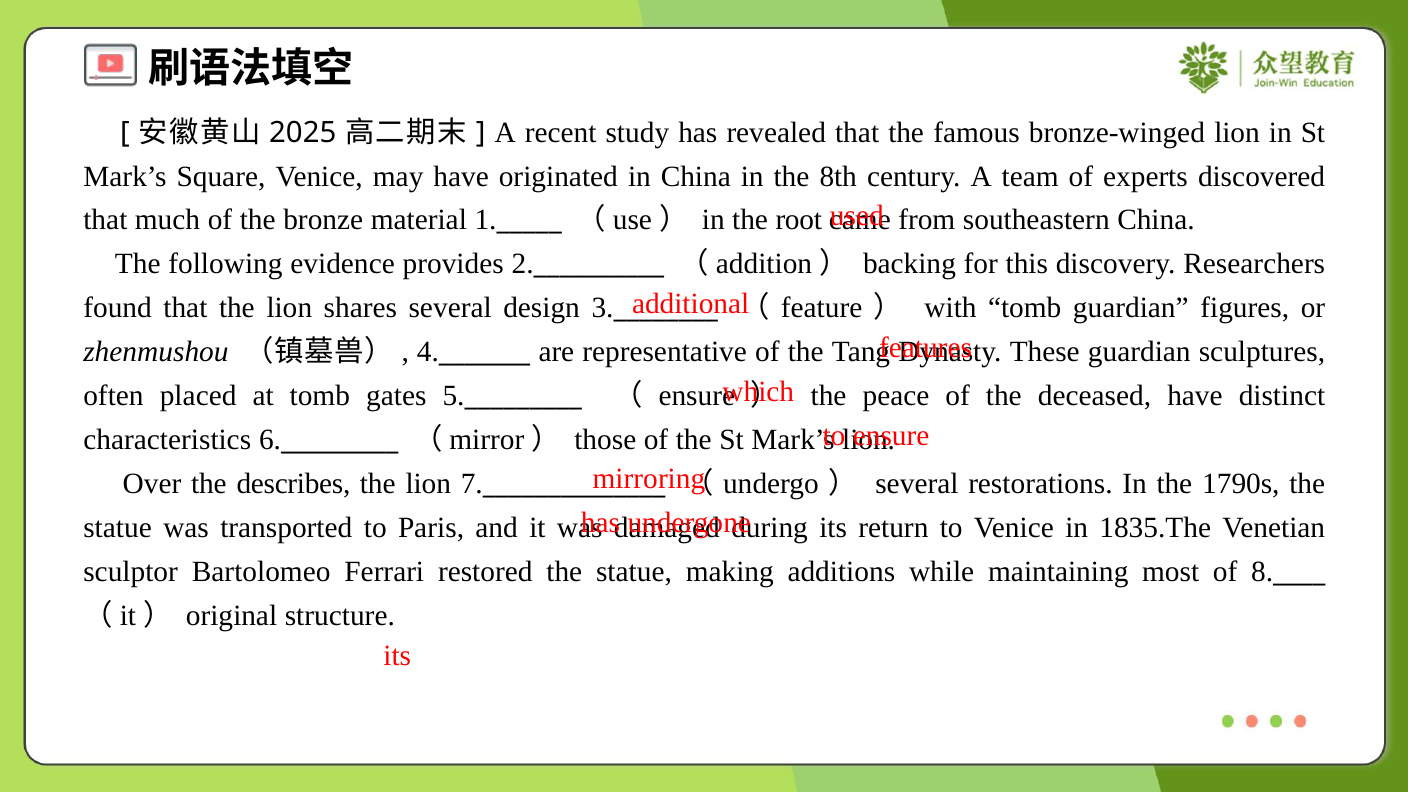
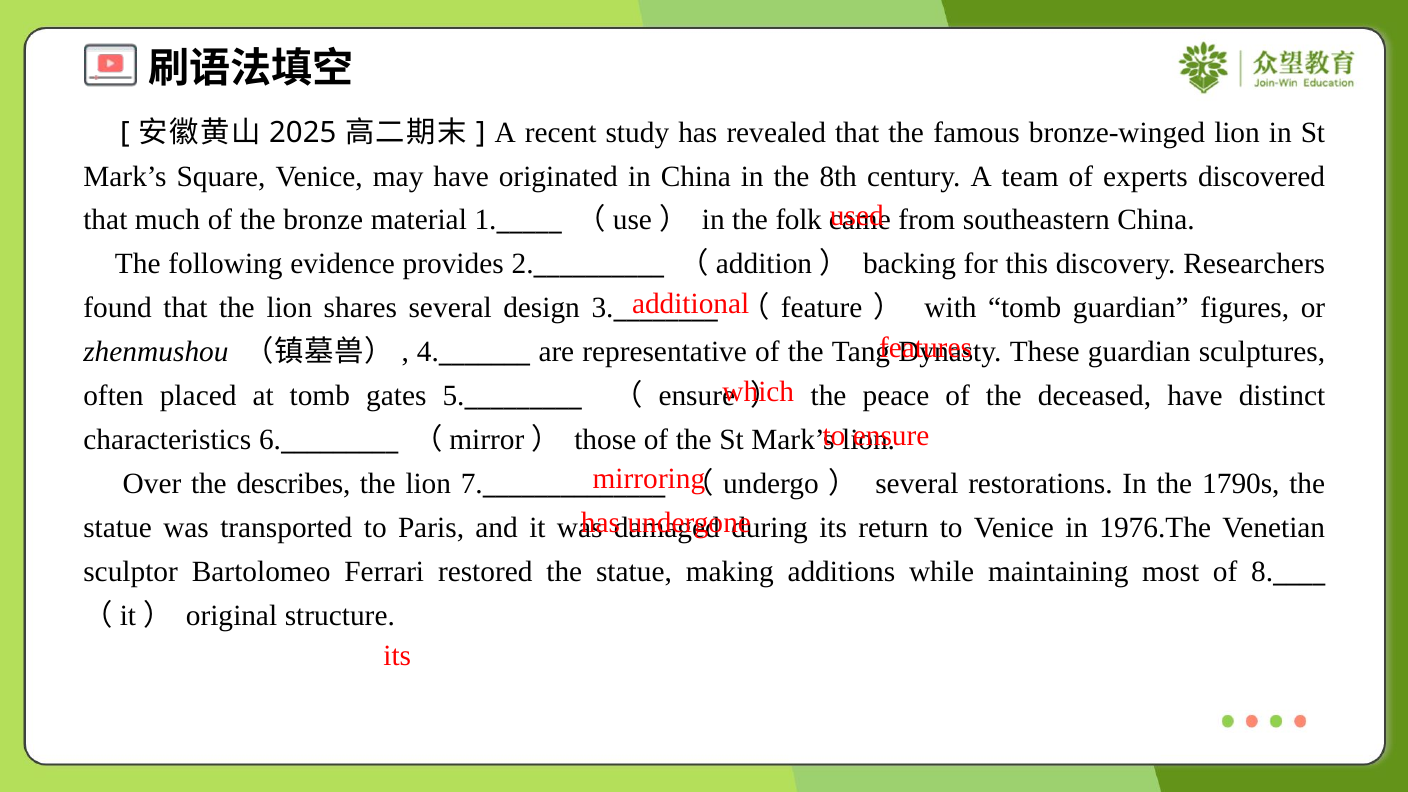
root: root -> folk (799, 220)
1835.The: 1835.The -> 1976.The (1155, 528)
